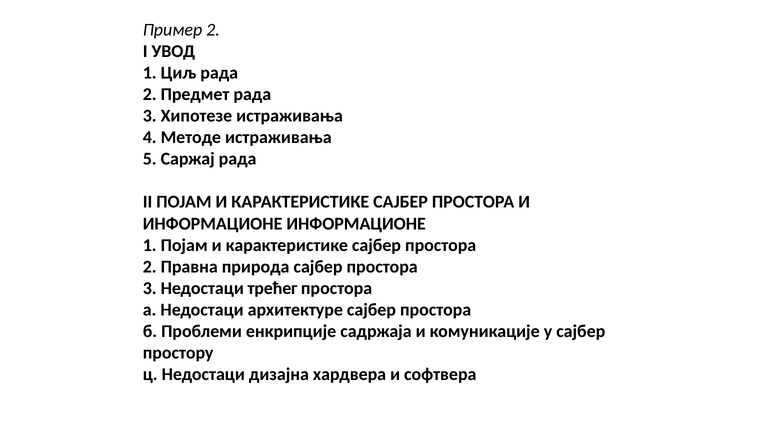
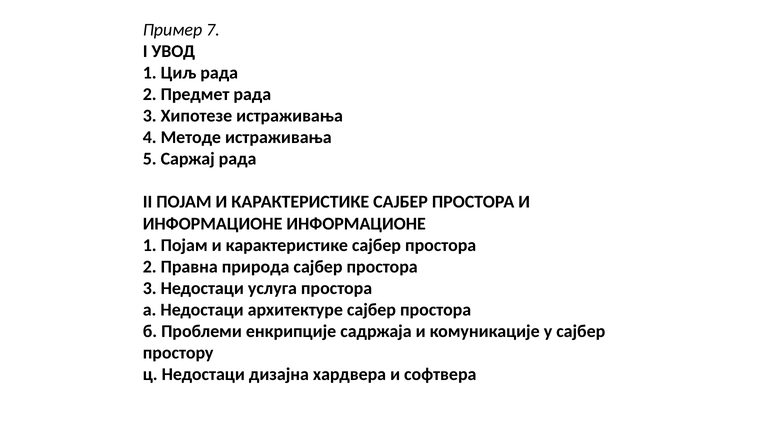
Пример 2: 2 -> 7 (213, 30)
трећег: трећег -> услуга (272, 288)
